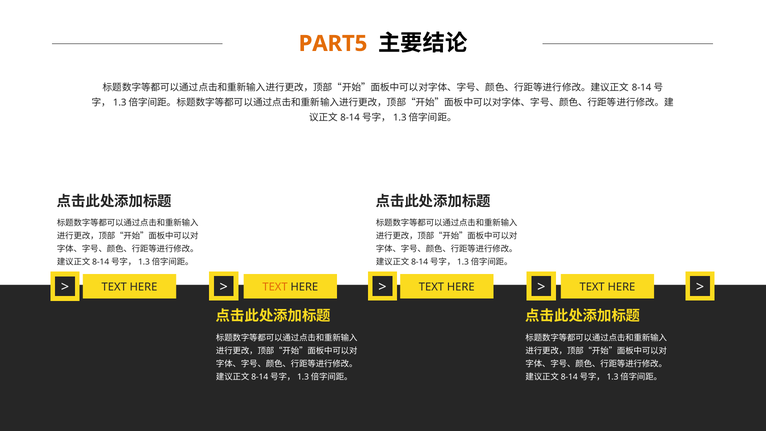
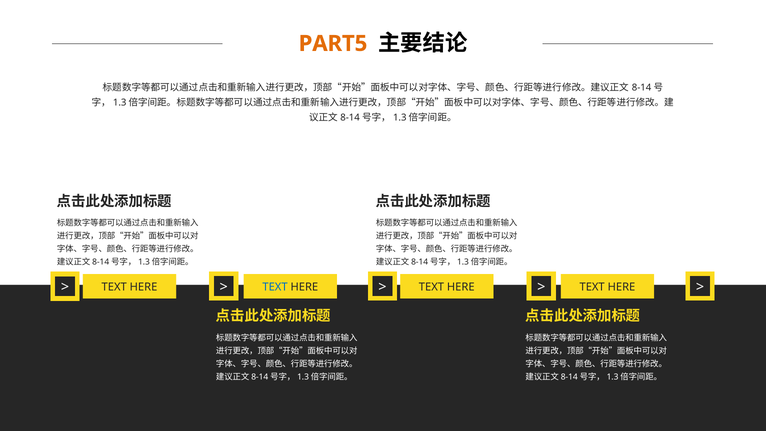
TEXT colour: orange -> blue (275, 287)
